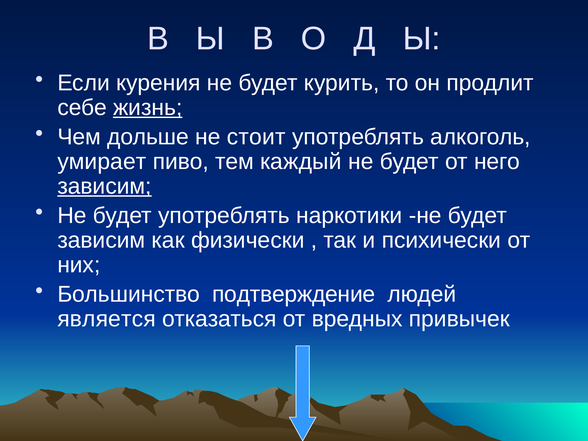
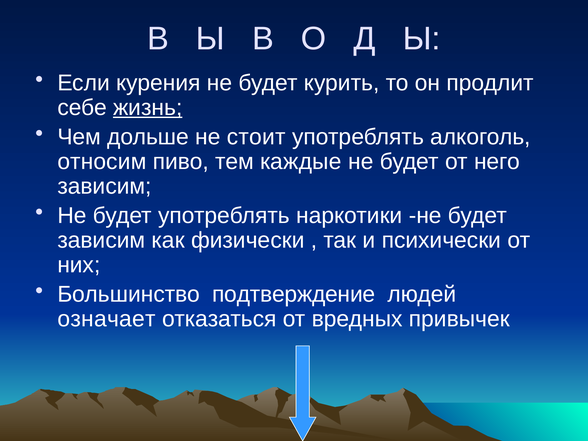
умирает: умирает -> относим (102, 162)
каждый: каждый -> каждые (301, 162)
зависим underline: present -> none (104, 186)
является: является -> означает (107, 319)
